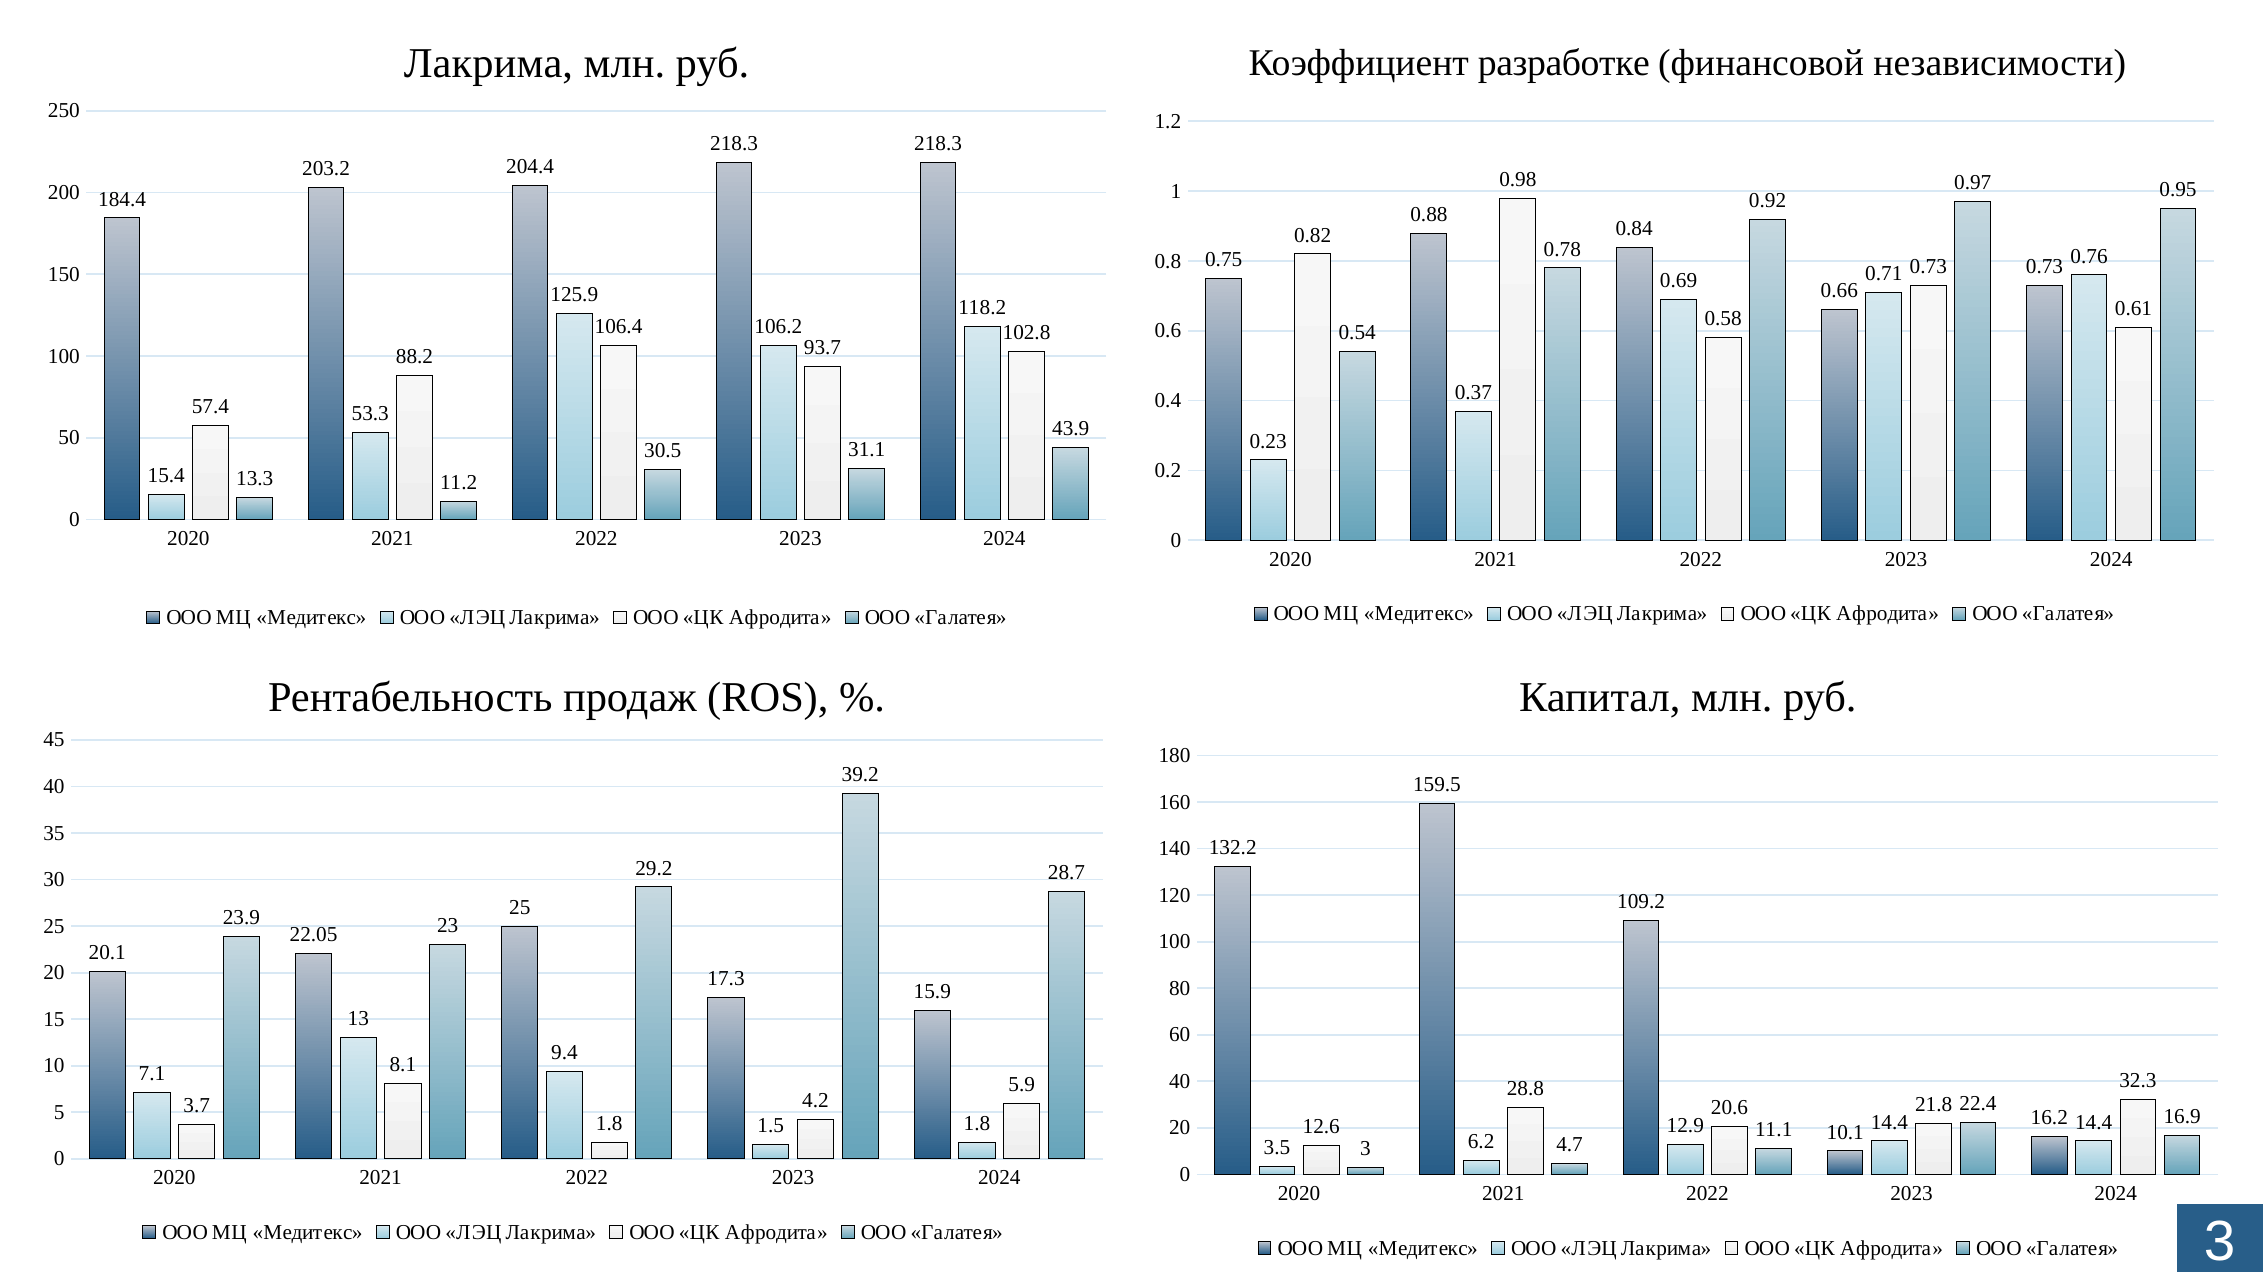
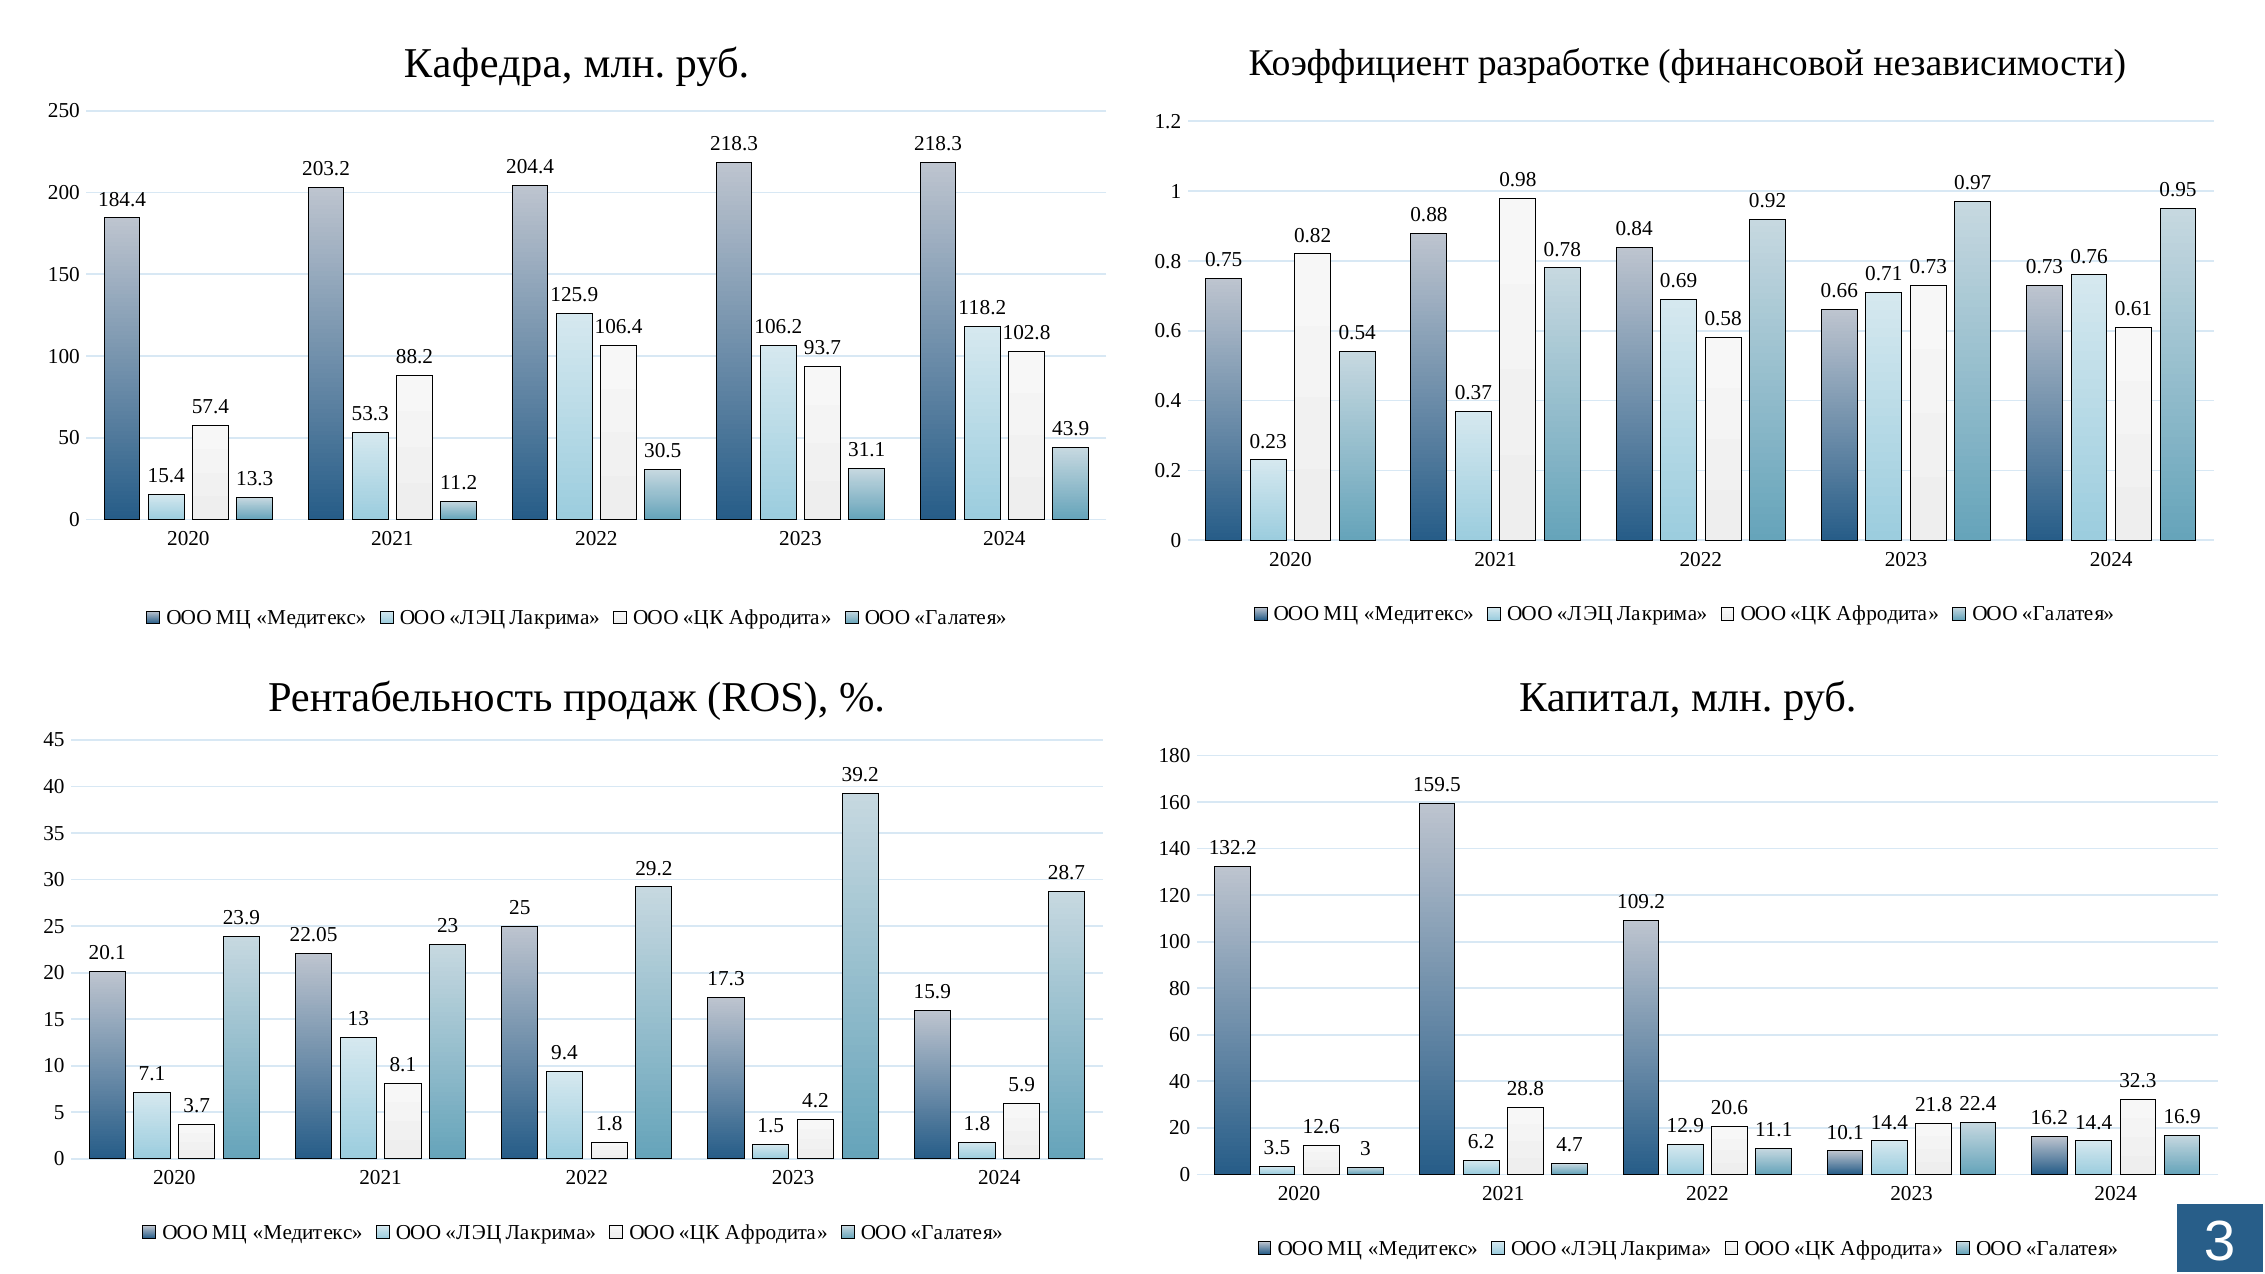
Лакрима: Лакрима -> Кафедра (488, 63)
